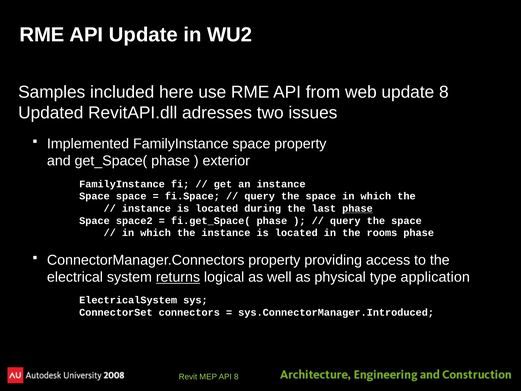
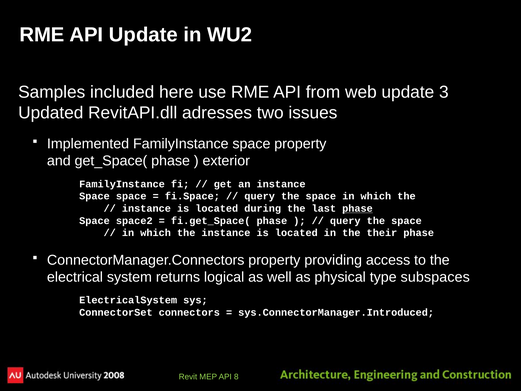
update 8: 8 -> 3 (444, 92)
rooms: rooms -> their (382, 233)
returns underline: present -> none (178, 277)
application: application -> subspaces (435, 277)
